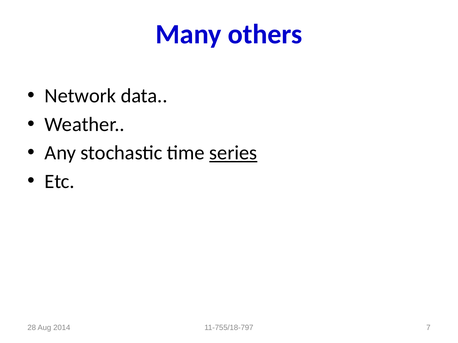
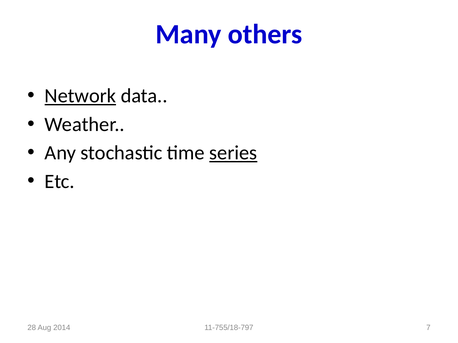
Network underline: none -> present (80, 96)
